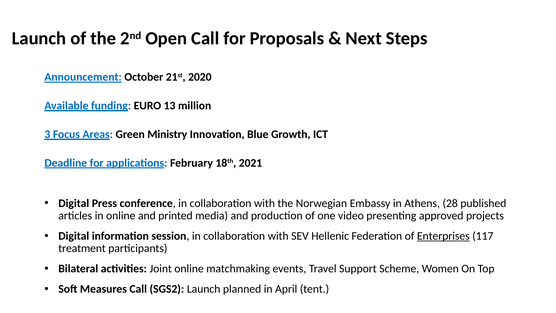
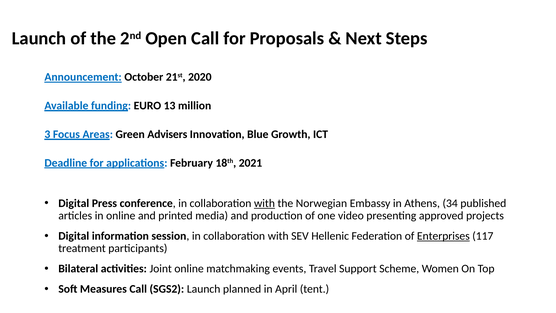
Ministry: Ministry -> Advisers (167, 134)
with underline: none -> present (264, 203)
28: 28 -> 34 (450, 203)
